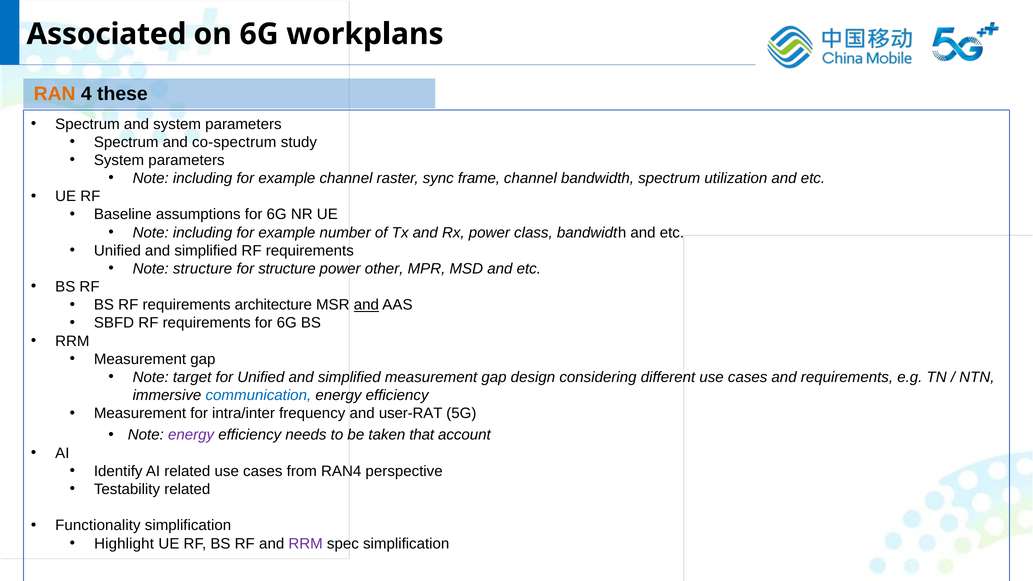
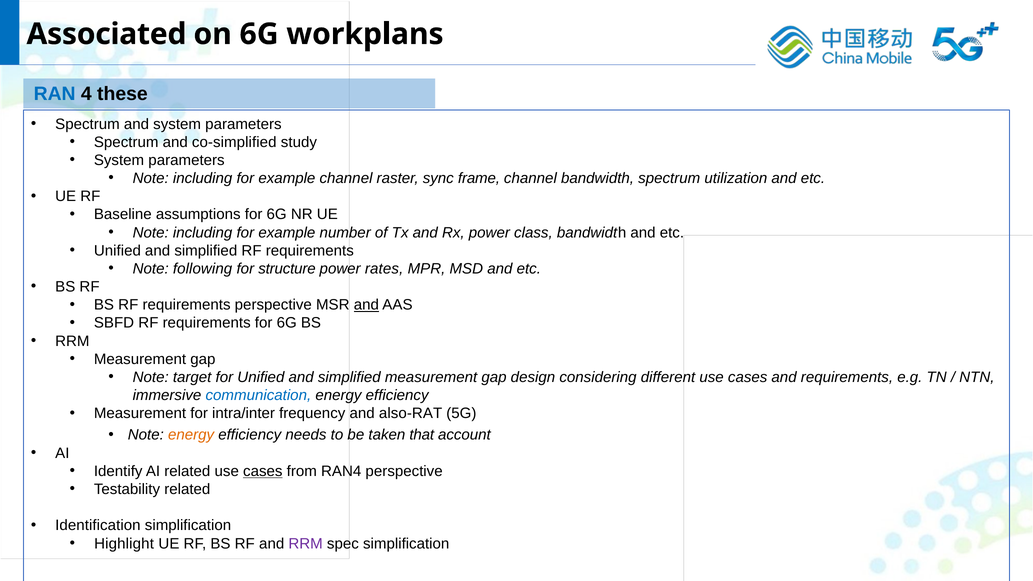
RAN colour: orange -> blue (55, 94)
co-spectrum: co-spectrum -> co-simplified (234, 142)
Note structure: structure -> following (203, 269)
other: other -> rates (384, 269)
requirements architecture: architecture -> perspective (273, 305)
user-RAT: user-RAT -> also-RAT (411, 413)
energy colour: purple -> orange (191, 435)
cases underline: none -> present (263, 471)
Functionality: Functionality -> Identification (98, 526)
